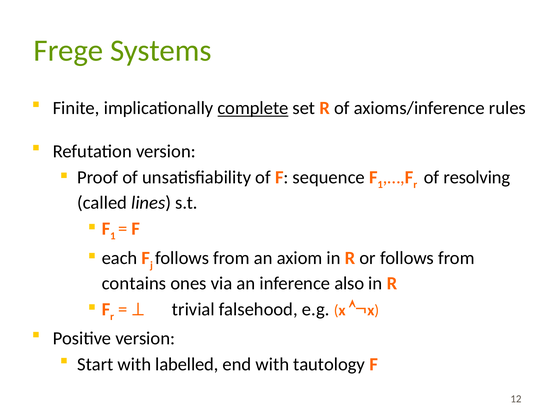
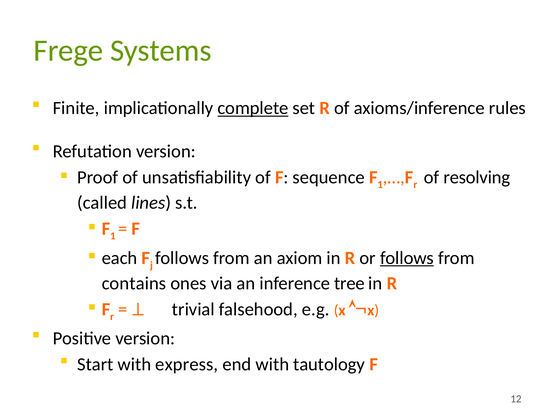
follows underline: none -> present (407, 258)
also: also -> tree (349, 284)
labelled: labelled -> express (187, 365)
